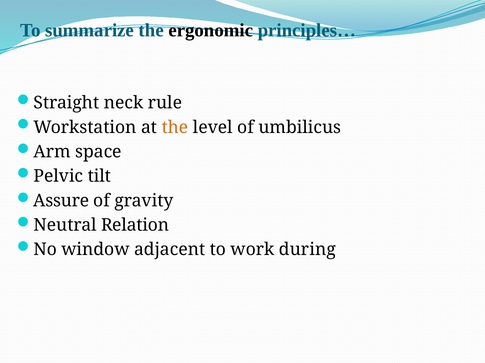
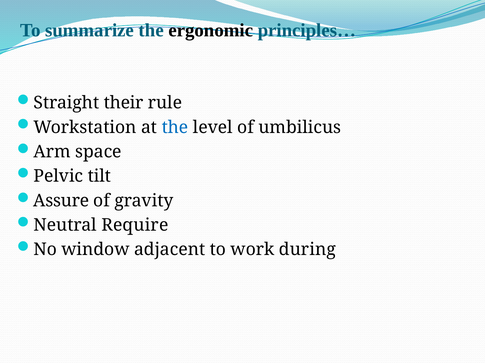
neck: neck -> their (124, 103)
the colour: orange -> blue (175, 128)
Relation: Relation -> Require (135, 226)
